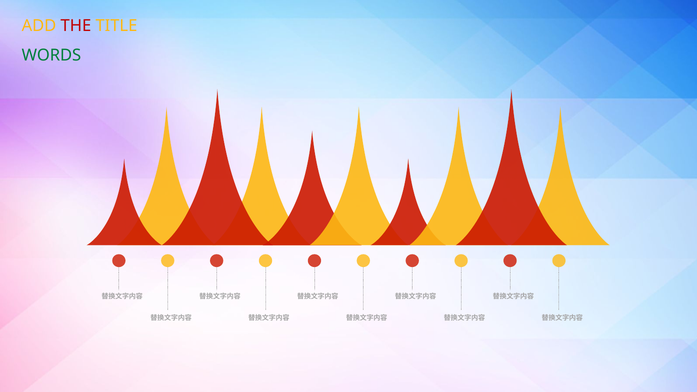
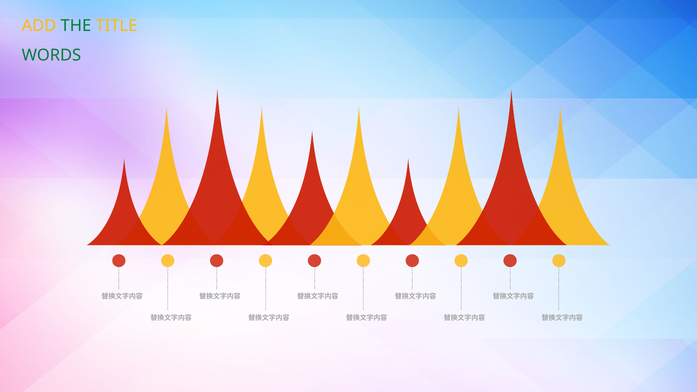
THE colour: red -> green (76, 26)
